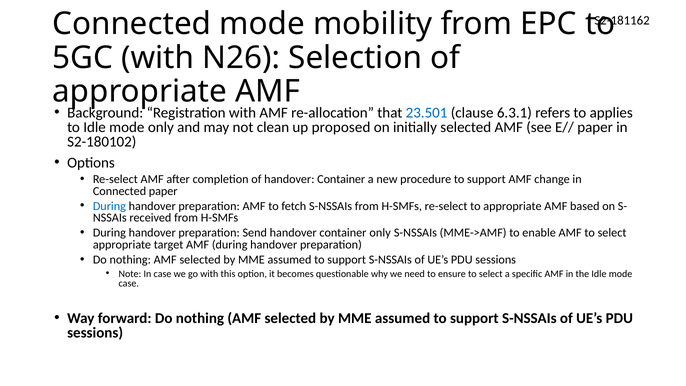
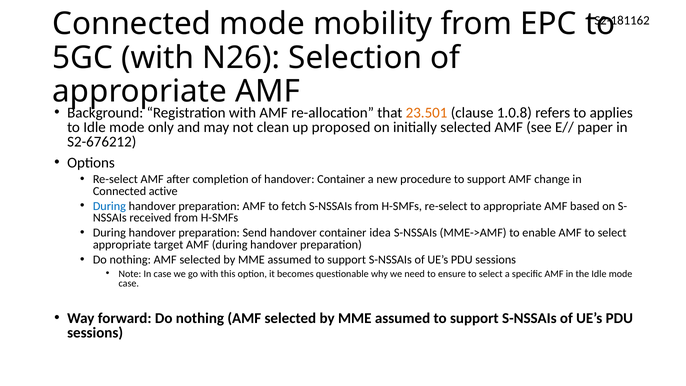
23.501 colour: blue -> orange (427, 113)
6.3.1: 6.3.1 -> 1.0.8 (514, 113)
S2-180102: S2-180102 -> S2-676212 (102, 142)
Connected paper: paper -> active (163, 191)
container only: only -> idea (380, 233)
